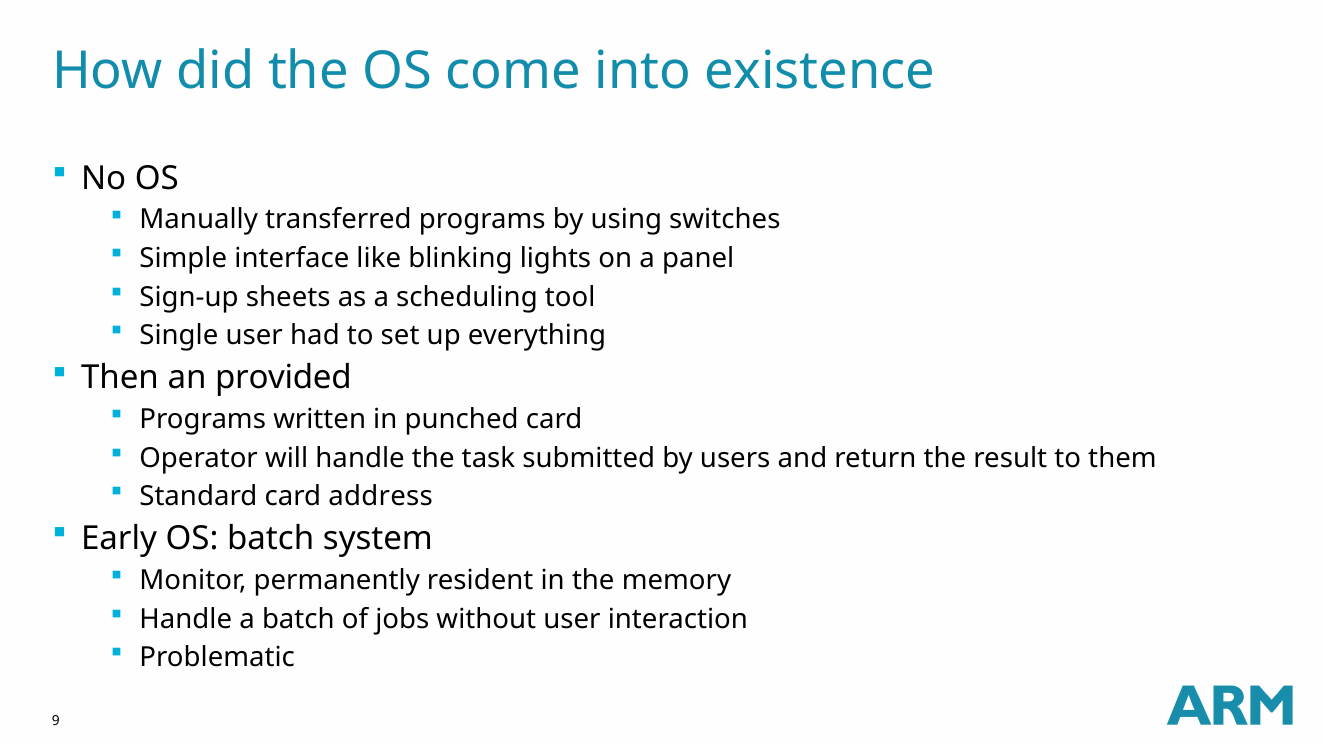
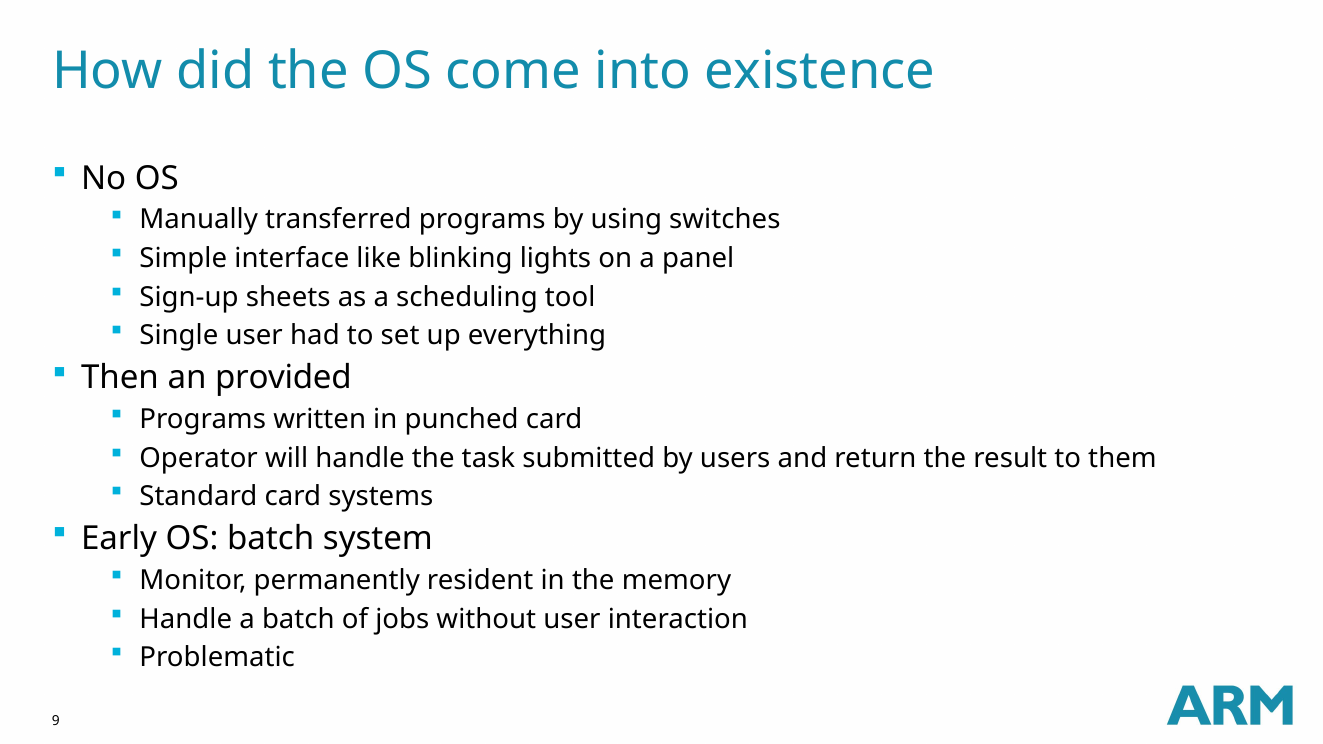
address: address -> systems (381, 497)
